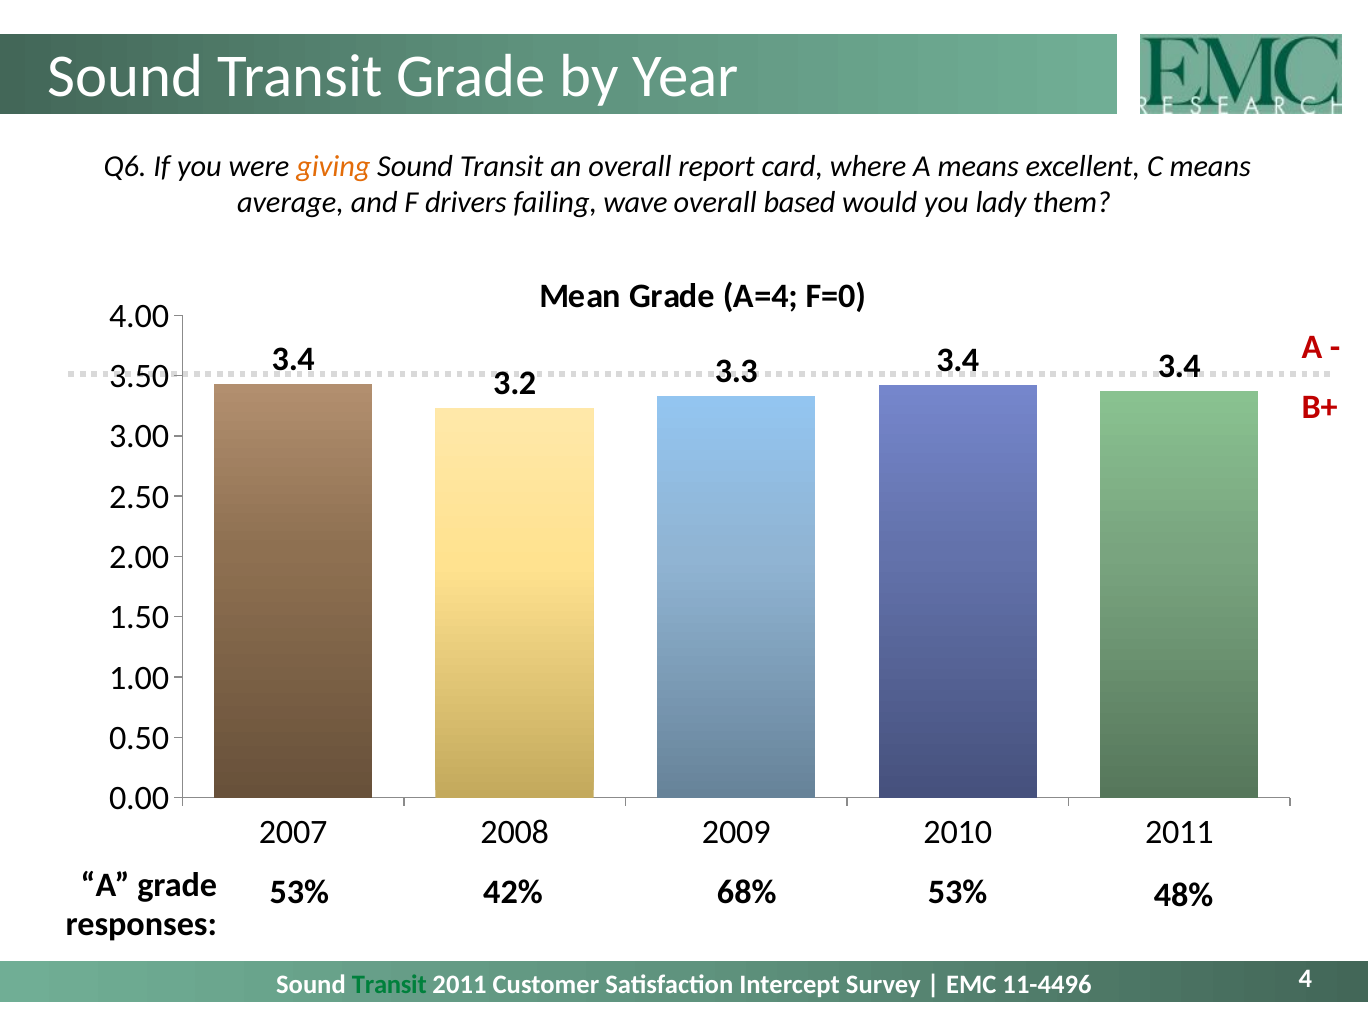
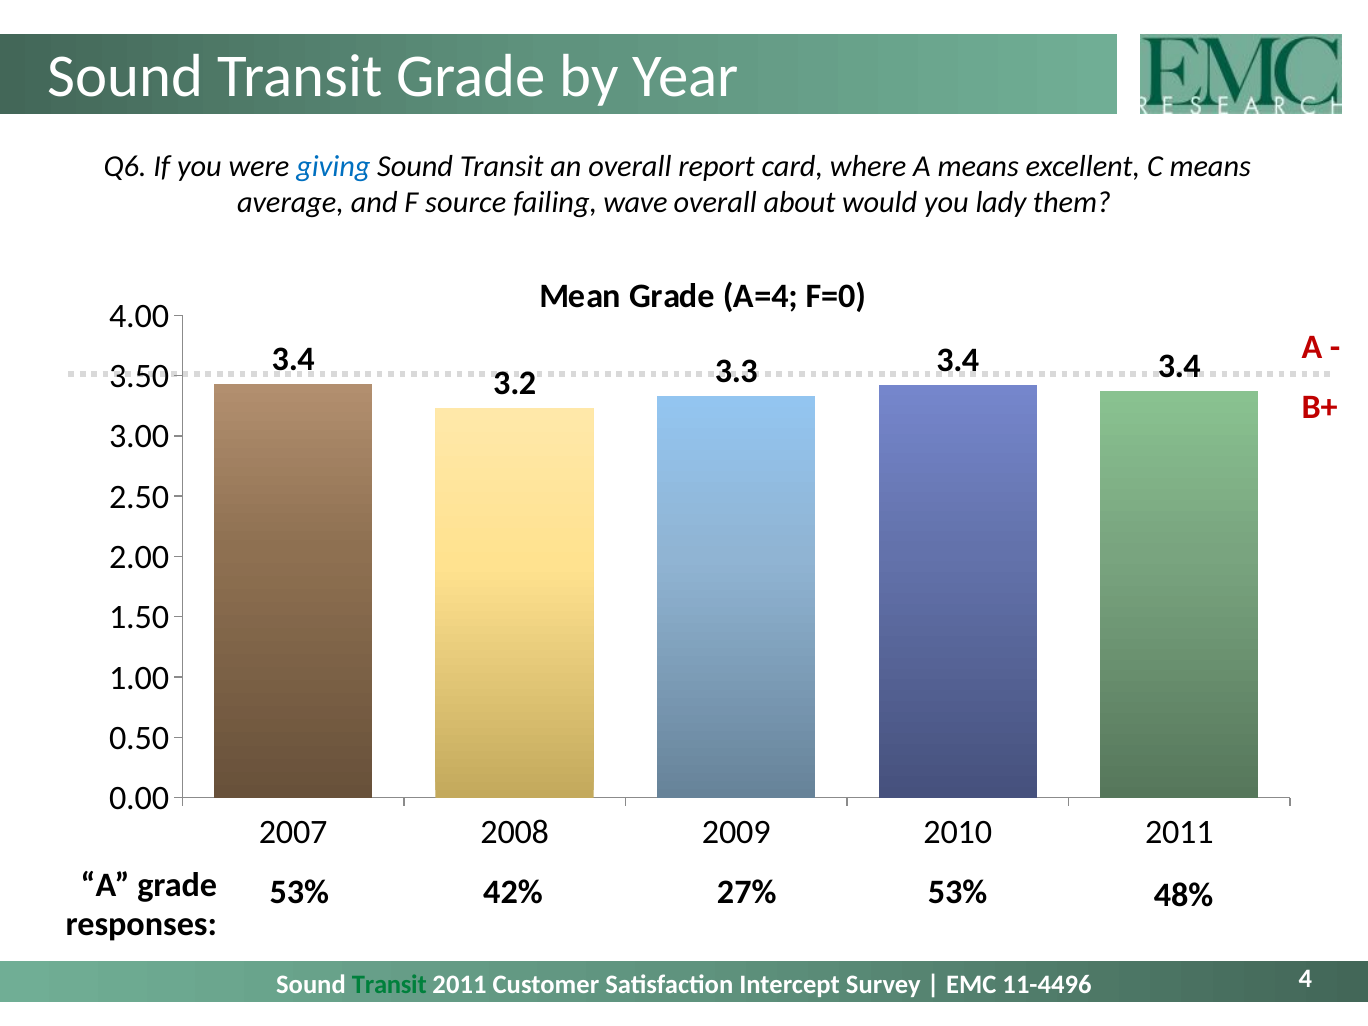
giving colour: orange -> blue (333, 166)
drivers: drivers -> source (466, 203)
based: based -> about (800, 203)
68%: 68% -> 27% (747, 893)
